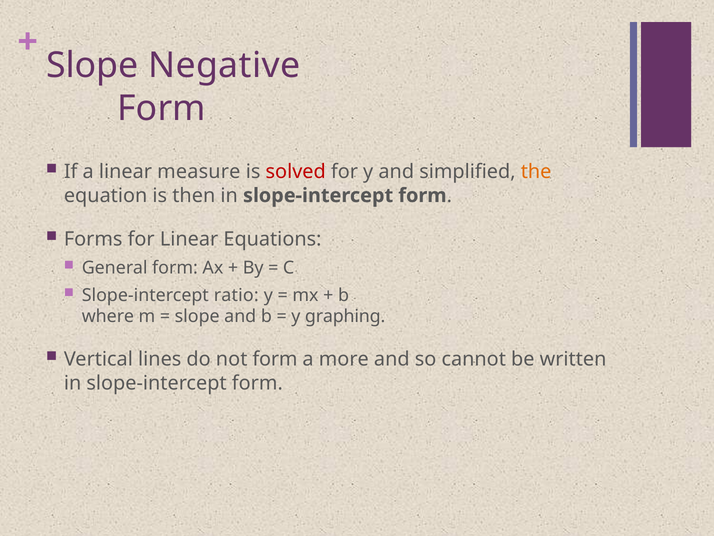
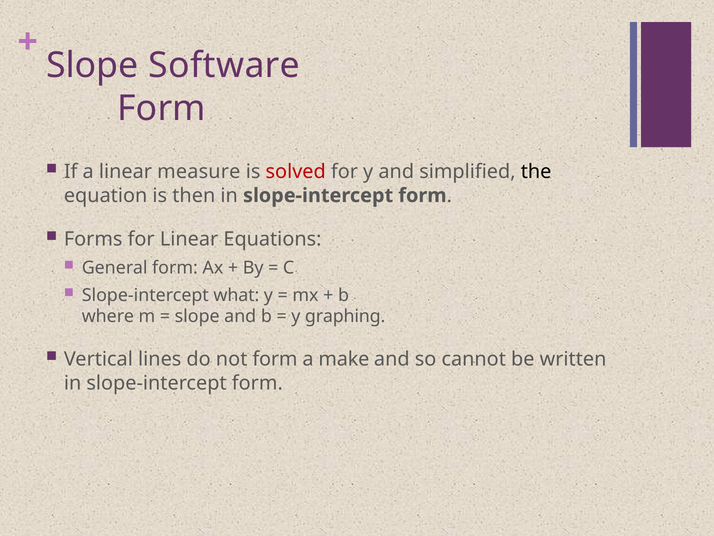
Negative: Negative -> Software (224, 65)
the colour: orange -> black (536, 172)
ratio: ratio -> what (236, 295)
more: more -> make (344, 359)
